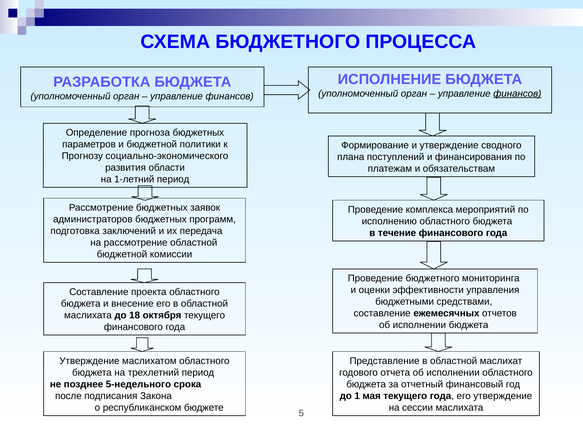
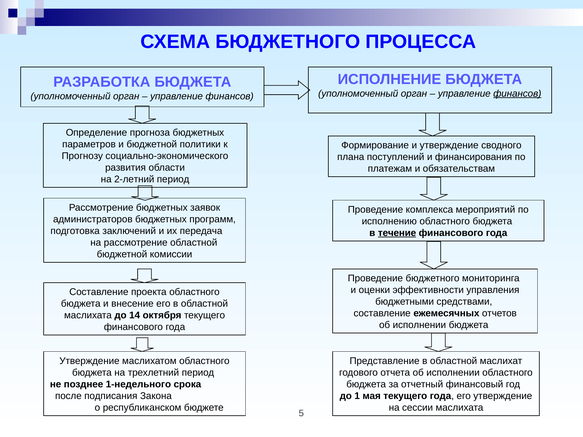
1-летний: 1-летний -> 2-летний (134, 179)
течение underline: none -> present (397, 233)
18: 18 -> 14 (135, 316)
5-недельного: 5-недельного -> 1-недельного (138, 384)
